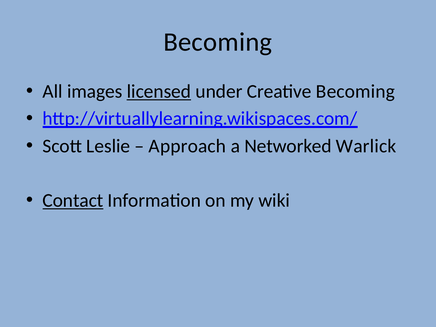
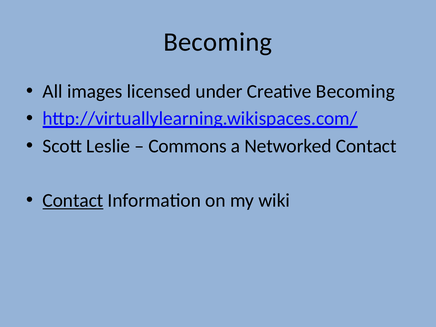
licensed underline: present -> none (159, 91)
Approach: Approach -> Commons (188, 146)
Networked Warlick: Warlick -> Contact (366, 146)
